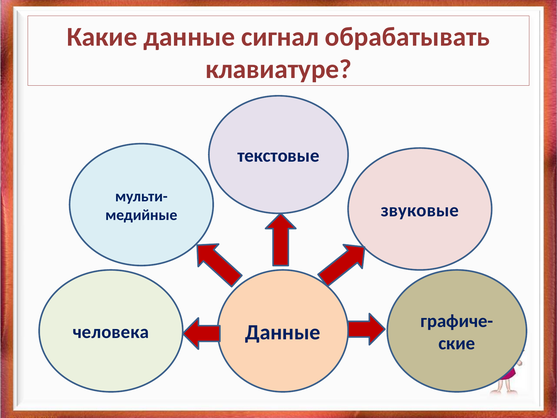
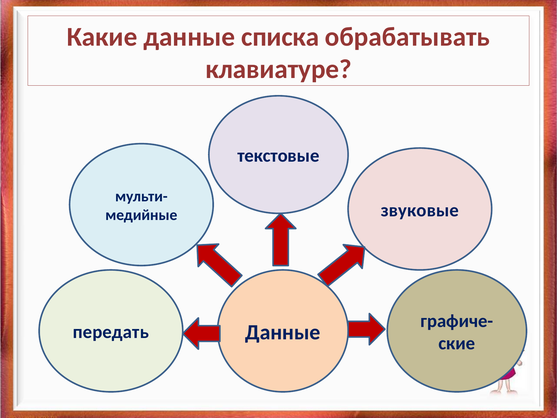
сигнал: сигнал -> списка (280, 37)
человека: человека -> передать (111, 332)
